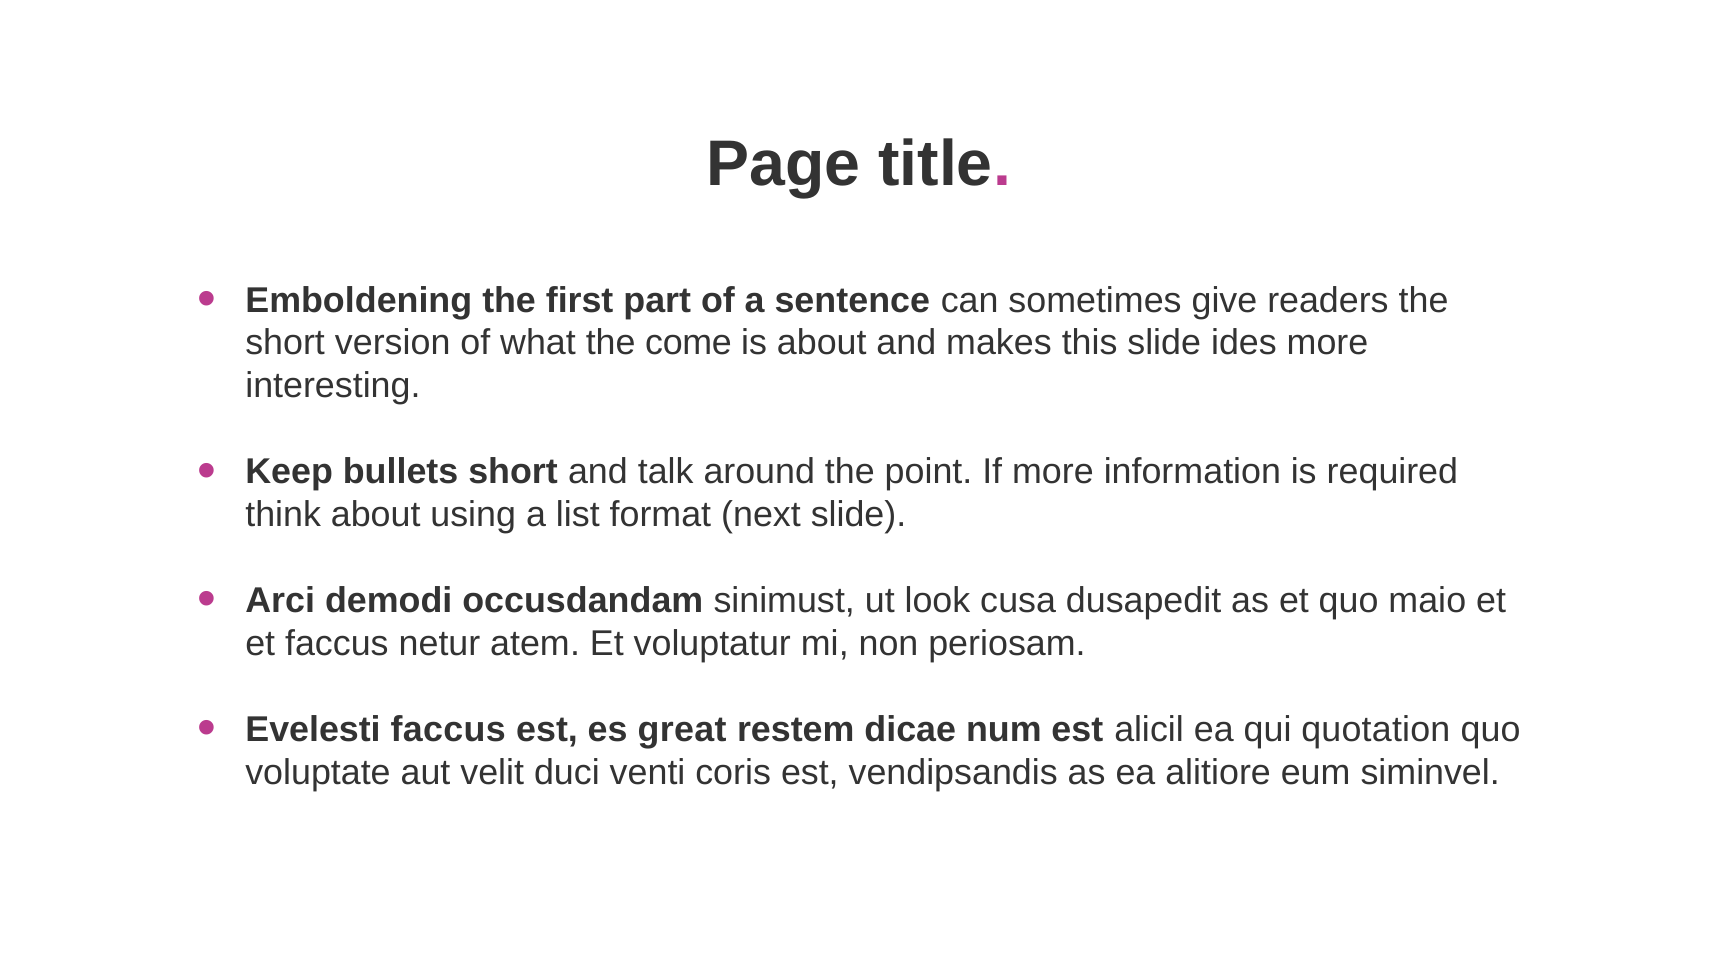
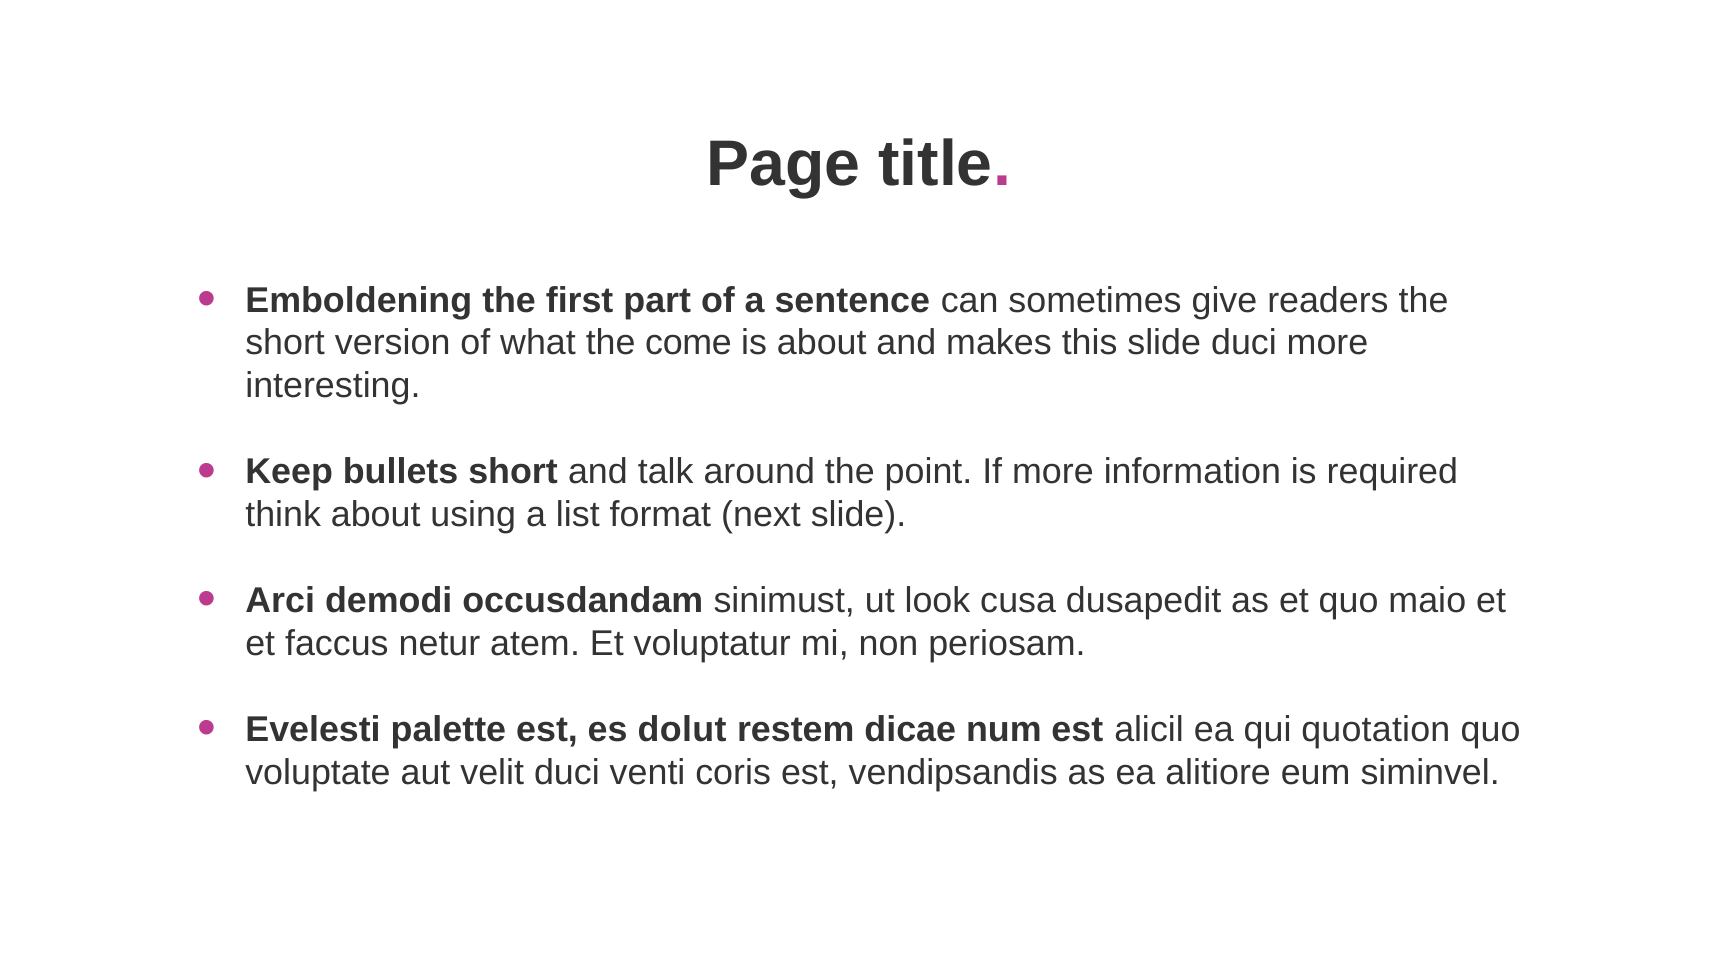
slide ides: ides -> duci (1244, 343)
Evelesti faccus: faccus -> palette (448, 730)
great: great -> dolut (682, 730)
